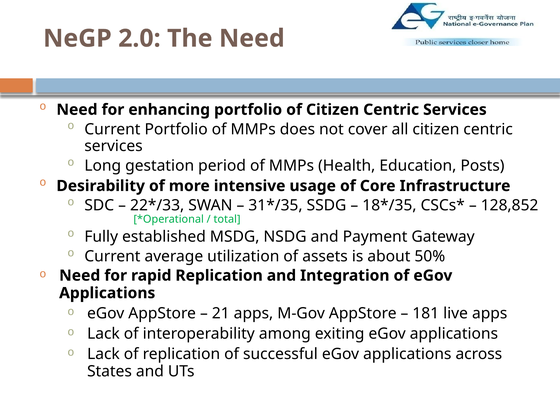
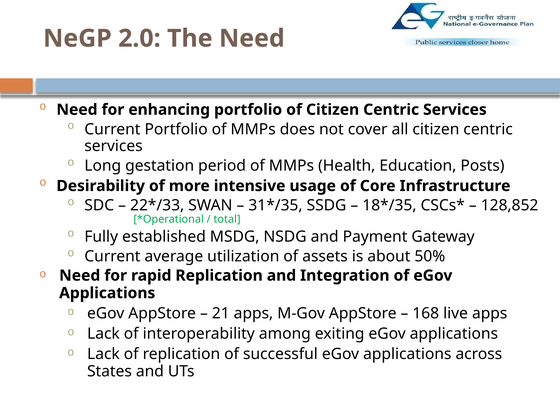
181: 181 -> 168 (426, 313)
